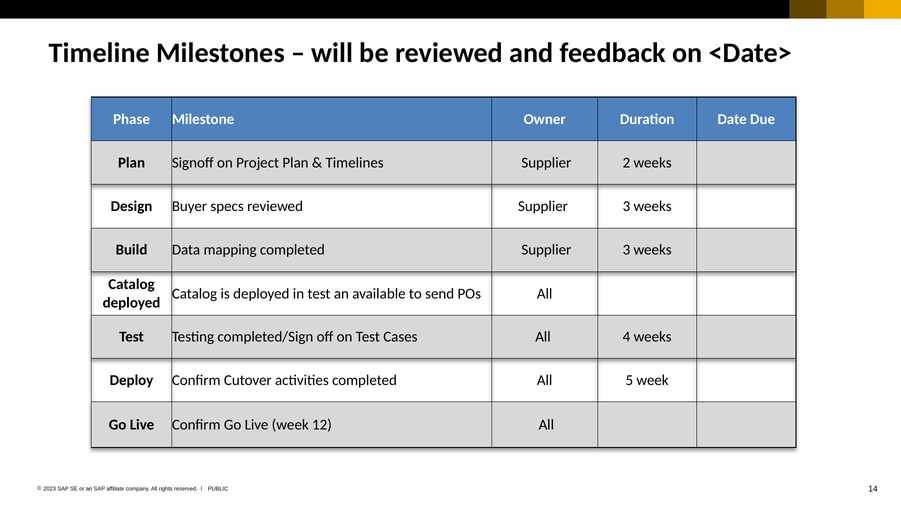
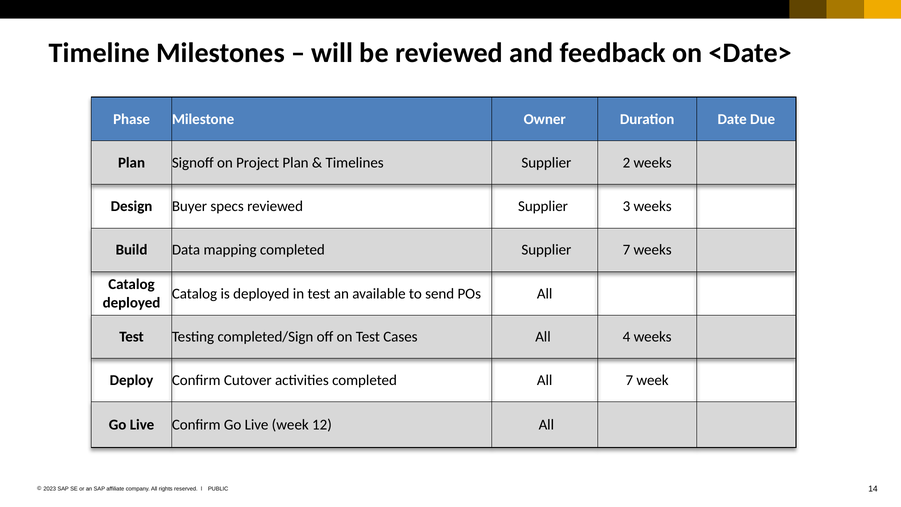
completed Supplier 3: 3 -> 7 (626, 250)
All 5: 5 -> 7 (629, 380)
